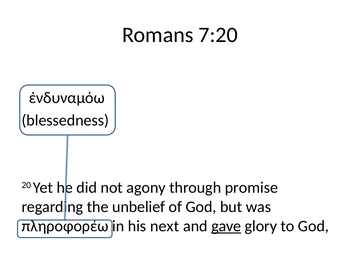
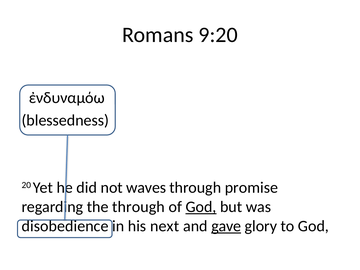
7:20: 7:20 -> 9:20 (218, 35)
agony: agony -> waves (146, 188)
the unbelief: unbelief -> through (139, 207)
God underline: none -> present (201, 207)
πληροφορέω: πληροφορέω -> disobedience (65, 226)
